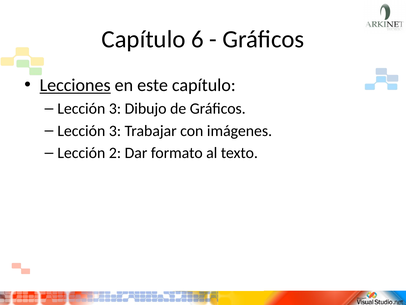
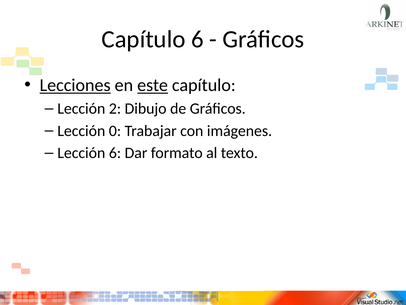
este underline: none -> present (153, 85)
3: 3 -> 2 (115, 108)
3: 3 -> 0 (115, 131)
Lección 2: 2 -> 6 (115, 153)
